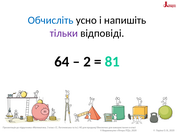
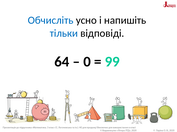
тільки colour: purple -> blue (64, 33)
2: 2 -> 0 (87, 62)
81: 81 -> 99 (112, 62)
